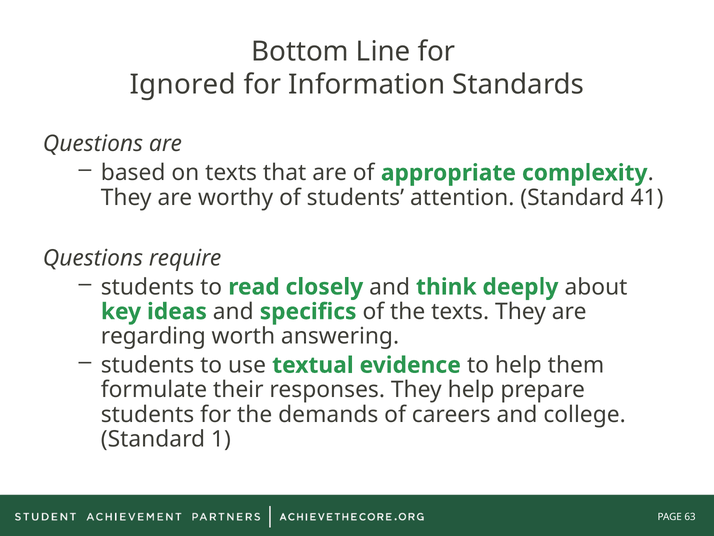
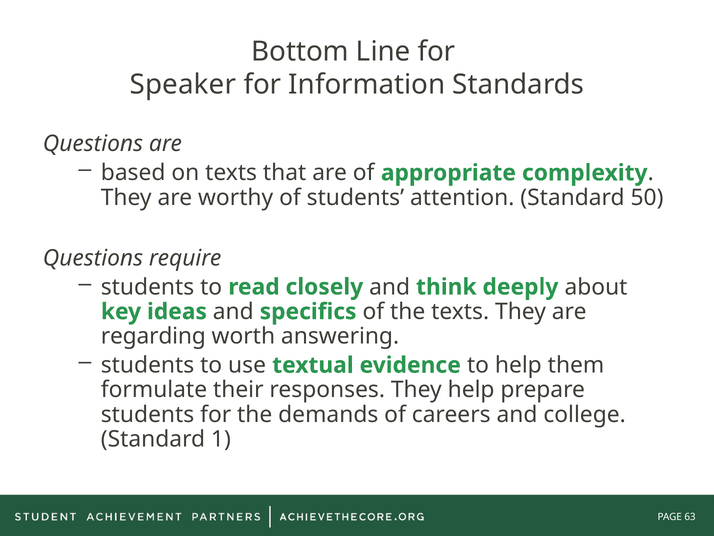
Ignored: Ignored -> Speaker (183, 85)
41: 41 -> 50 (647, 197)
